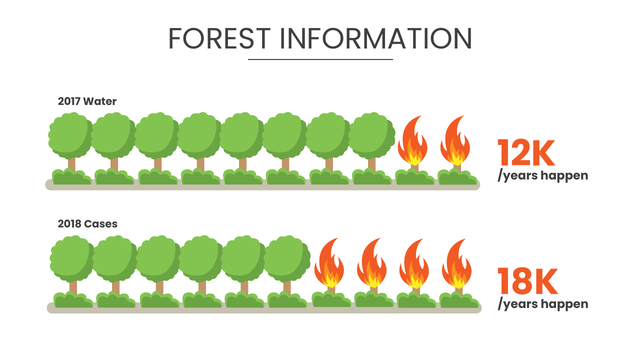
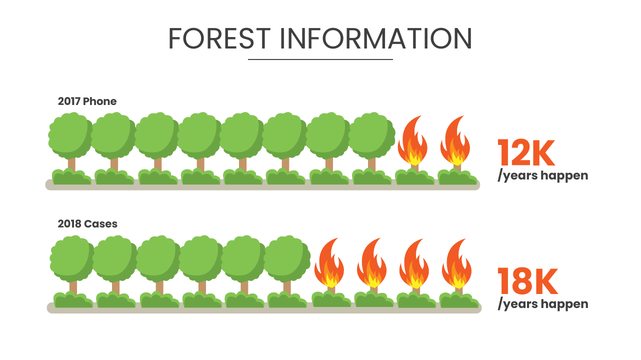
Water: Water -> Phone (100, 102)
